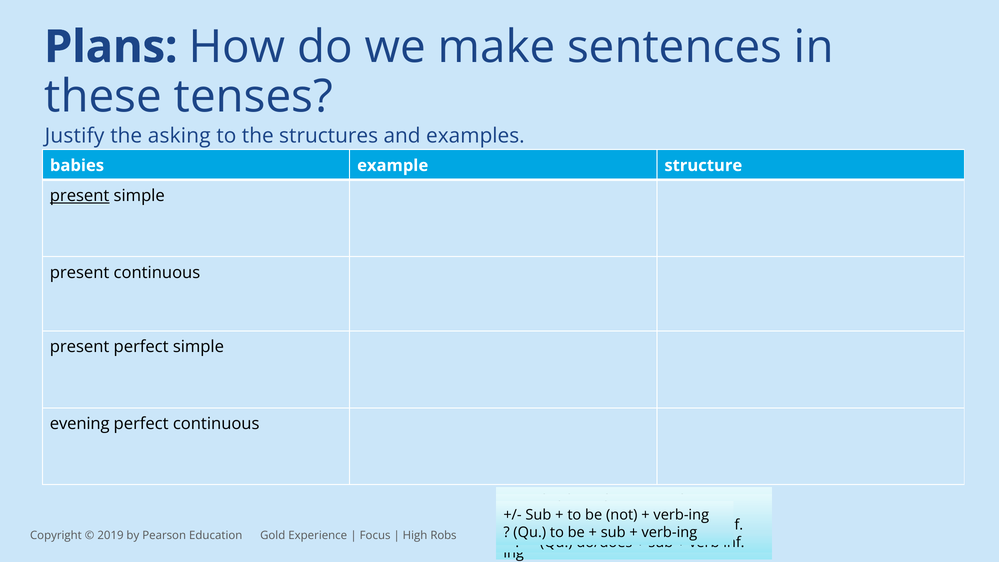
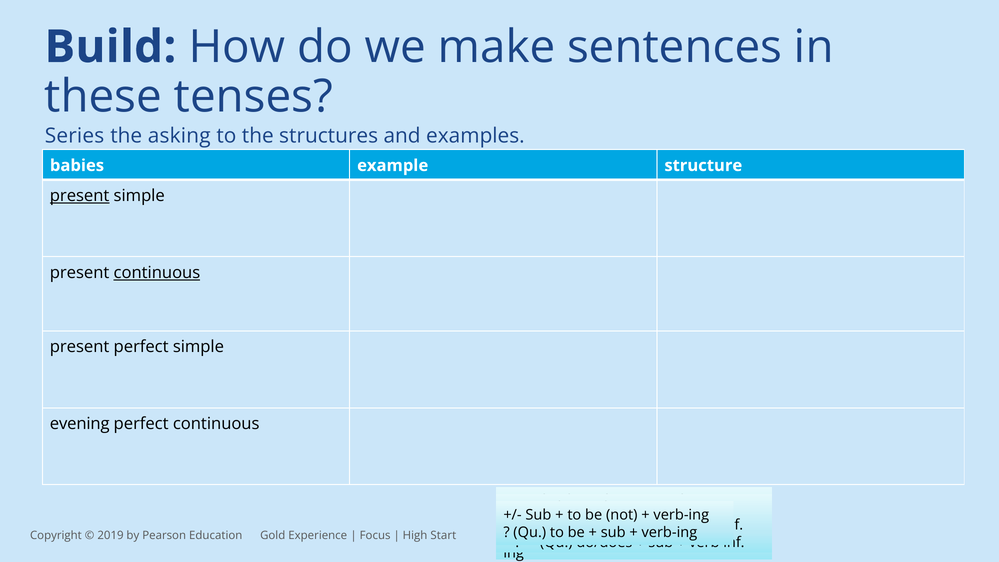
Plans: Plans -> Build (110, 47)
Justify: Justify -> Series (74, 136)
continuous underline: none -> present (157, 273)
Robs: Robs -> Start (443, 536)
